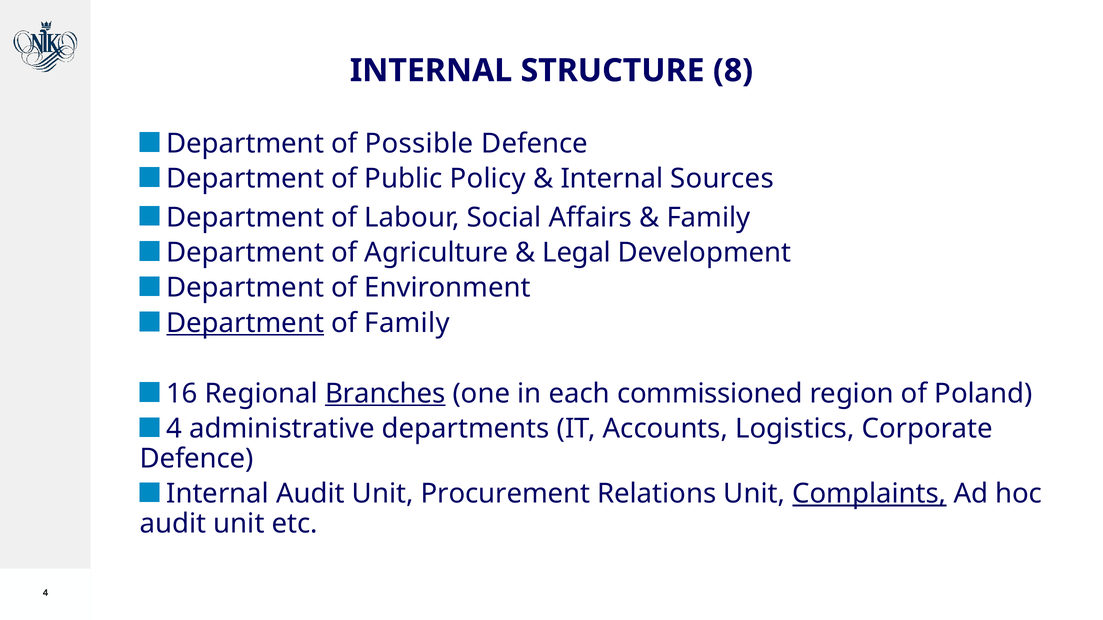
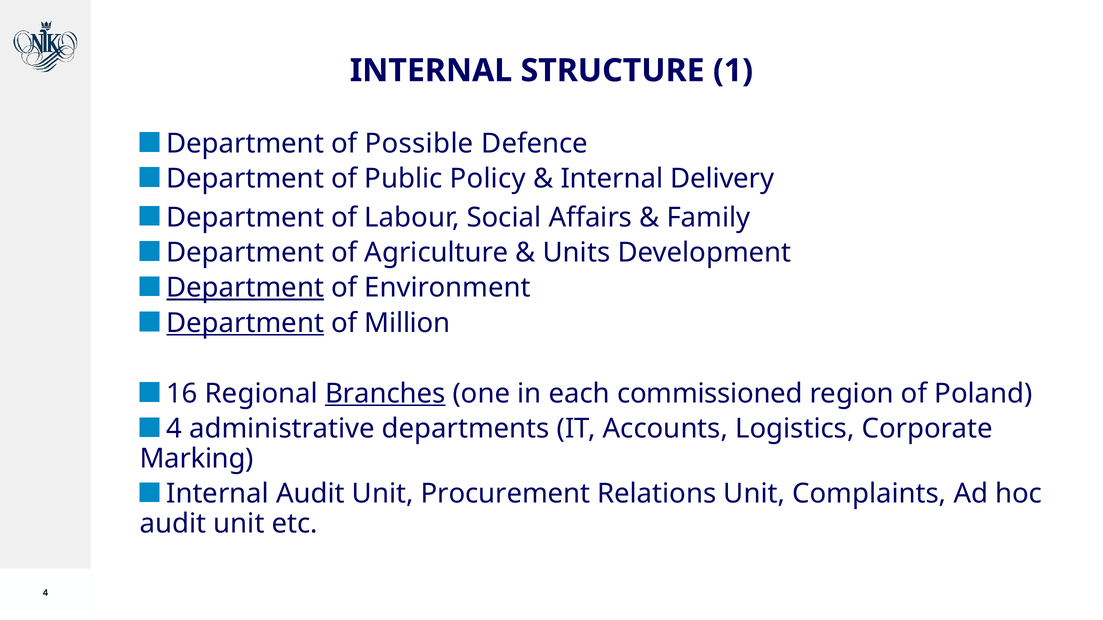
8: 8 -> 1 (733, 71)
Sources: Sources -> Delivery (722, 179)
Legal: Legal -> Units (577, 253)
Department underline: none -> present (245, 288)
of Family: Family -> Million (407, 323)
Defence: Defence -> Marking (197, 459)
Complaints underline: present -> none (869, 494)
